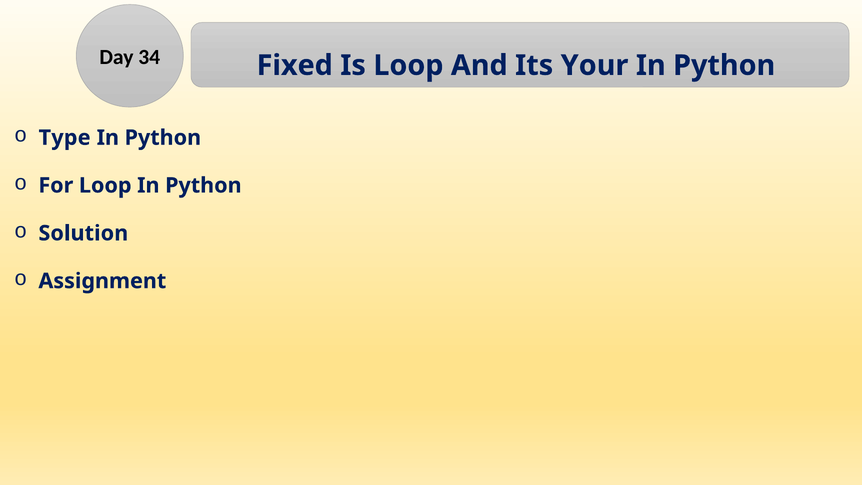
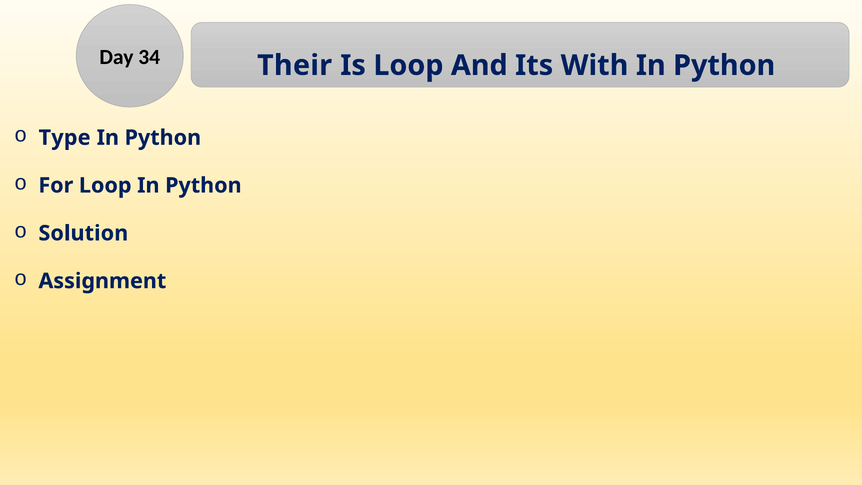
Fixed: Fixed -> Their (295, 65)
Your: Your -> With (595, 65)
